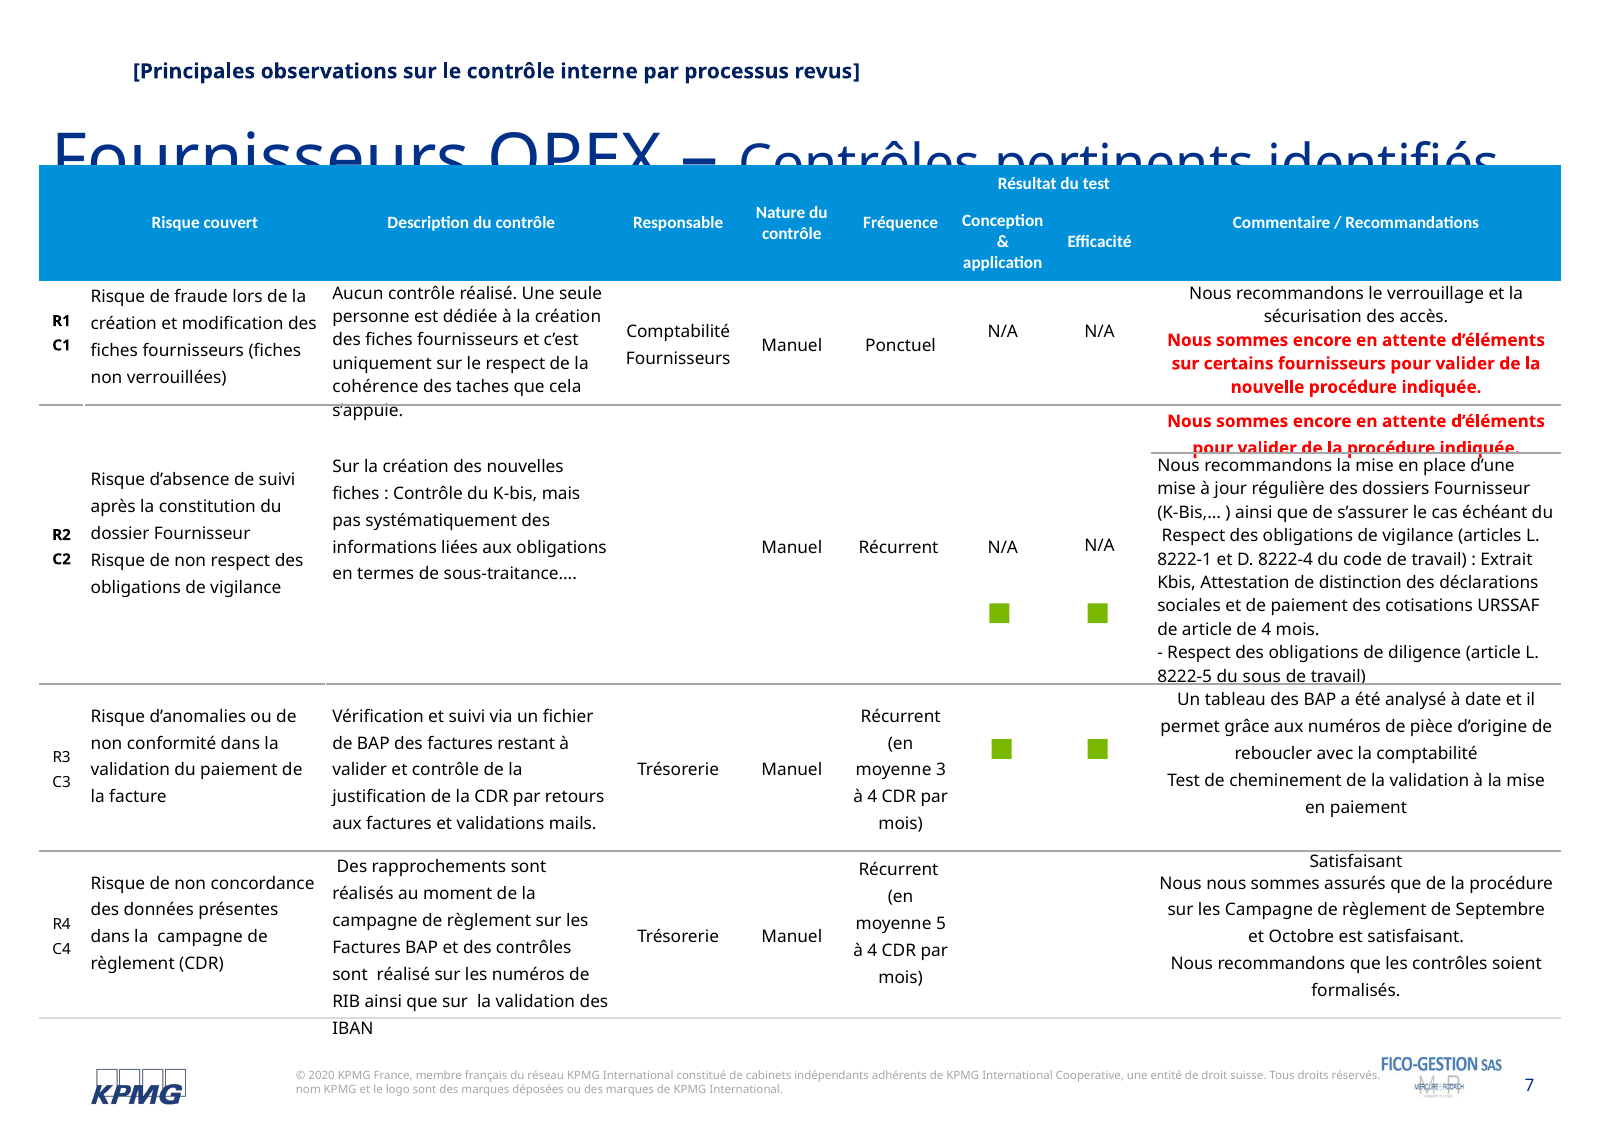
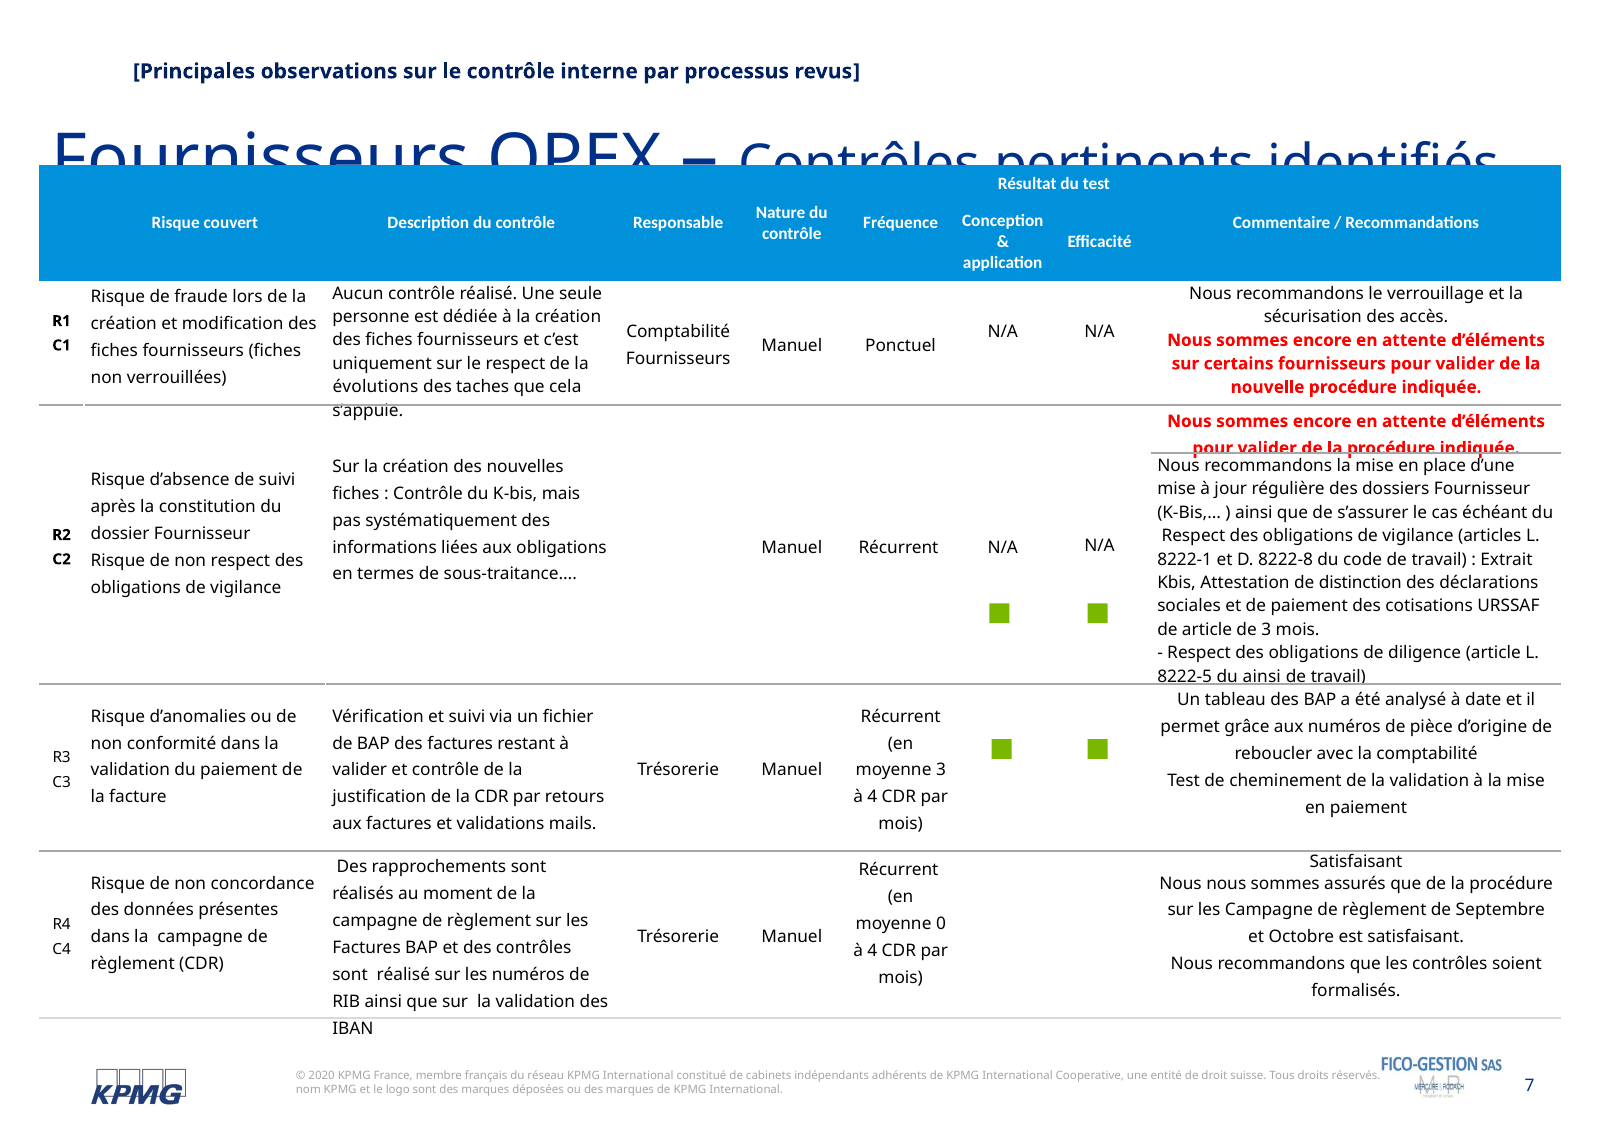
cohérence: cohérence -> évolutions (375, 387)
8222-4: 8222-4 -> 8222-8 (1286, 560)
de 4: 4 -> 3 (1266, 630)
du sous: sous -> ainsi (1262, 677)
5: 5 -> 0 (941, 924)
